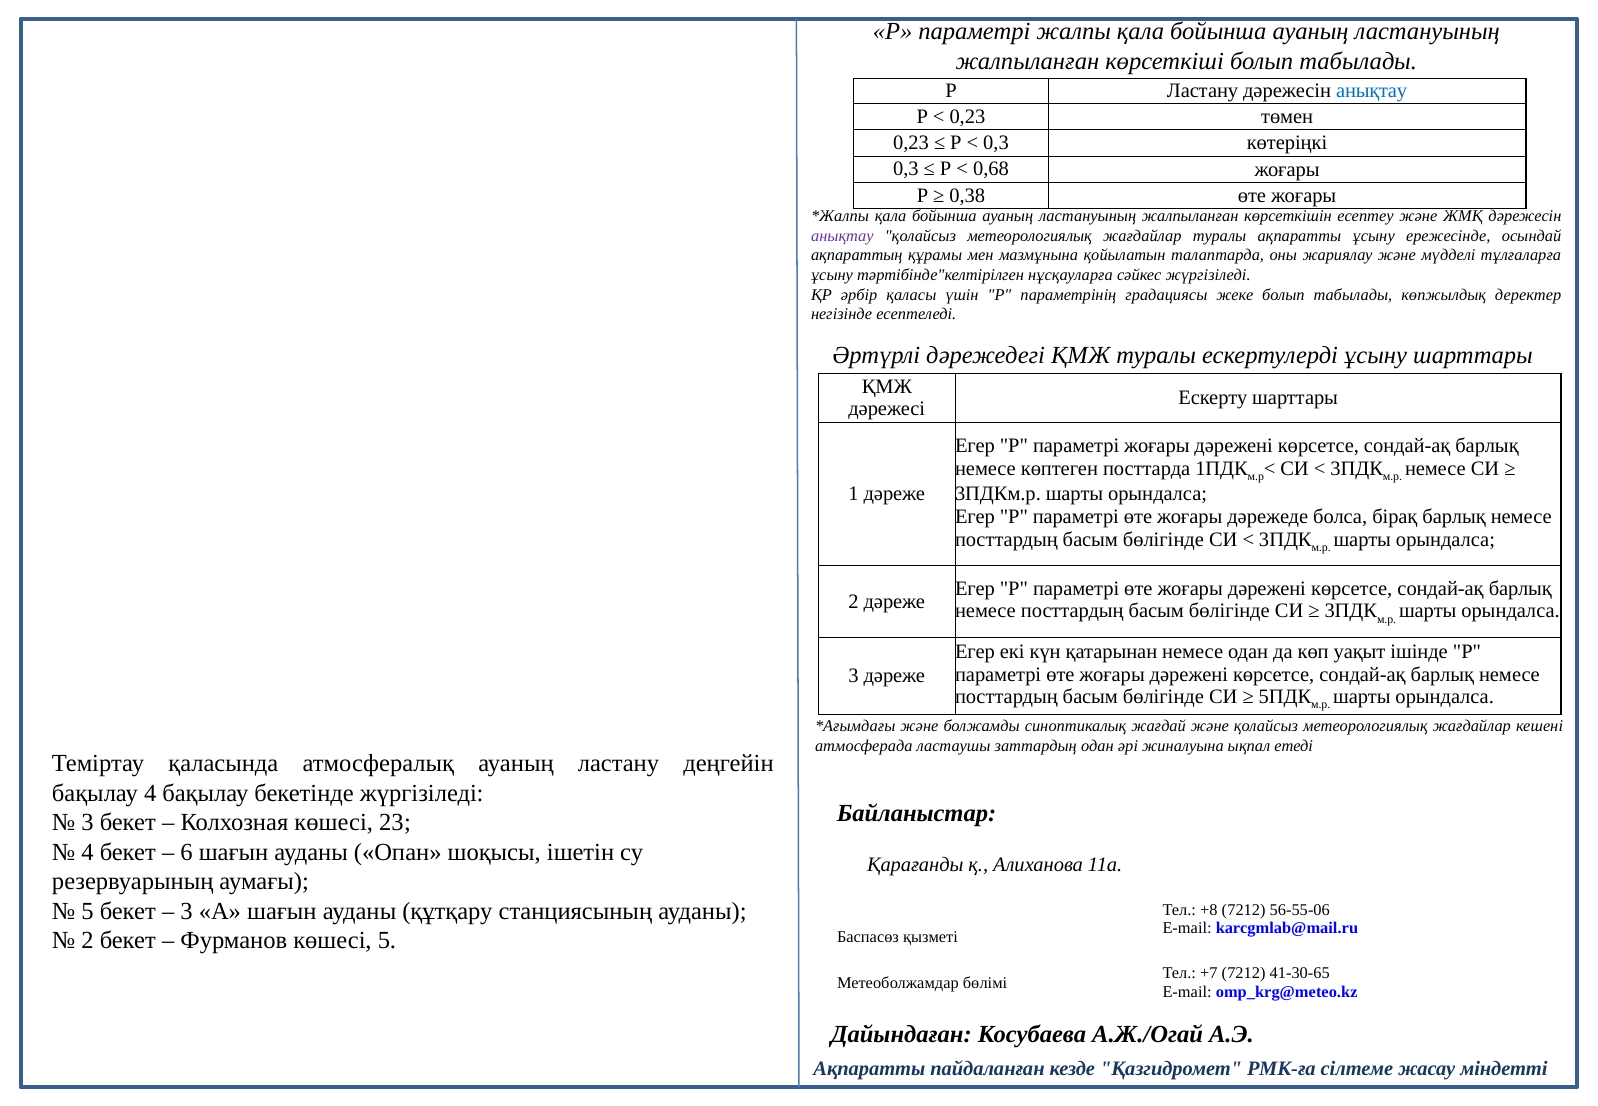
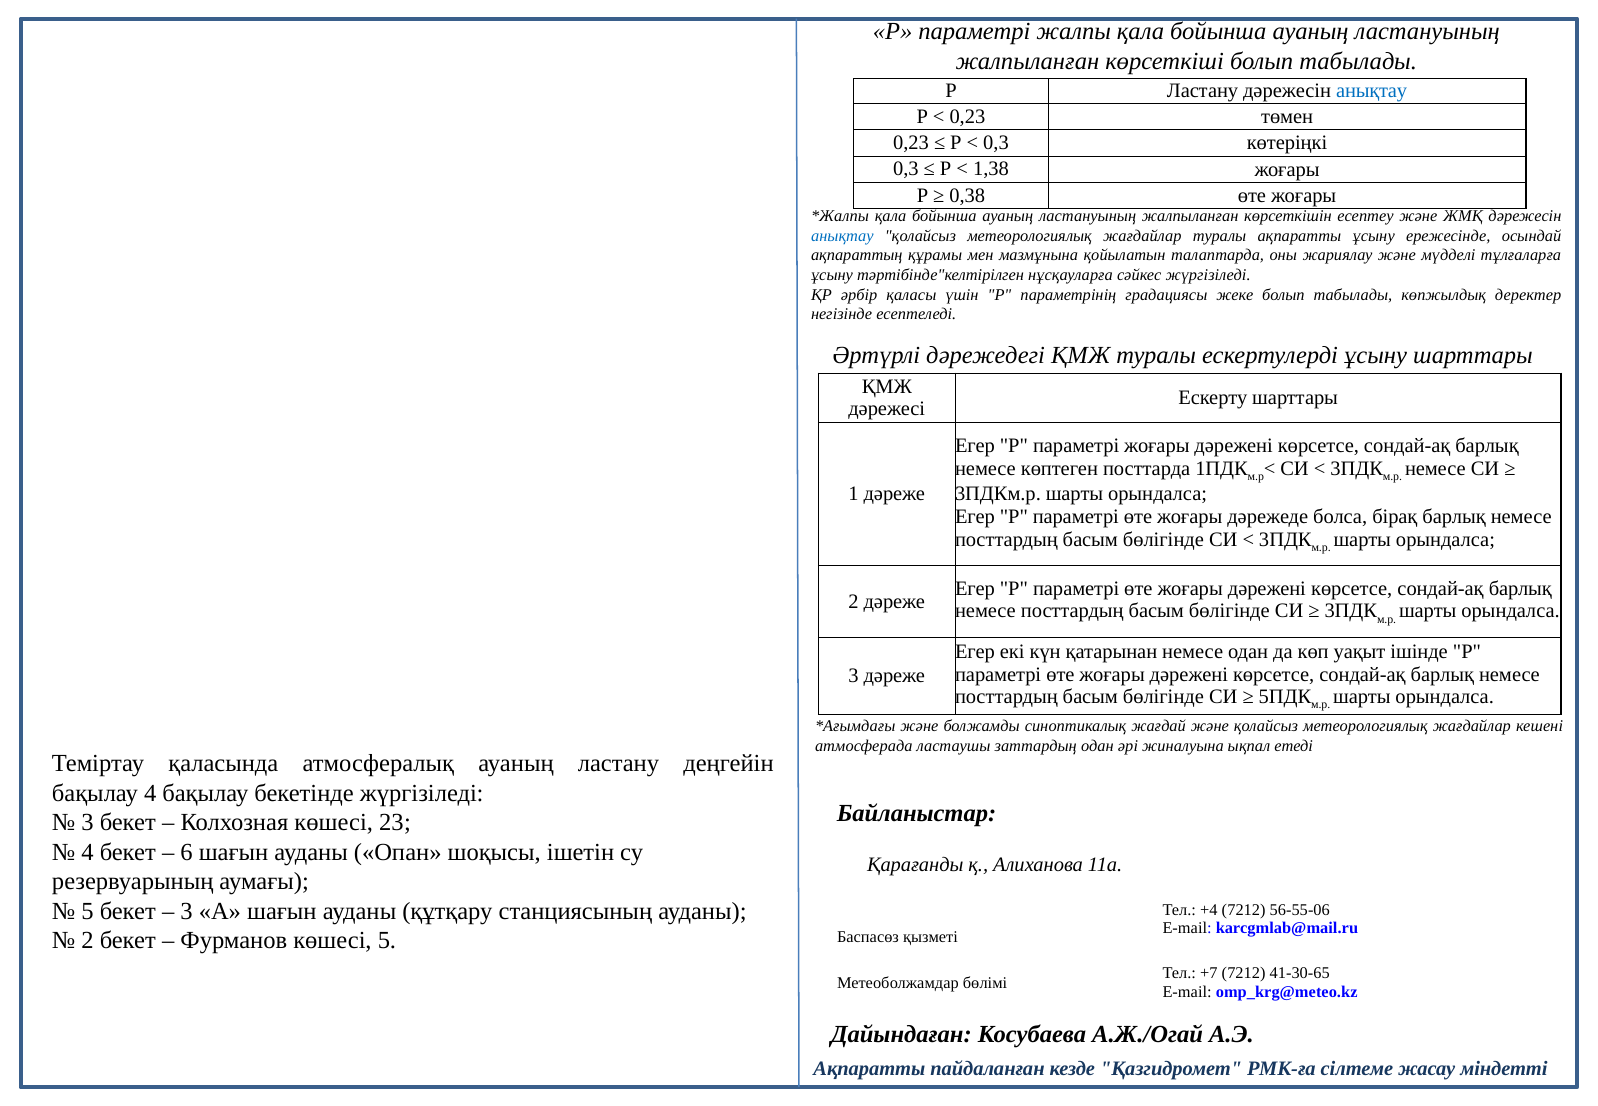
0,68: 0,68 -> 1,38 (991, 169)
анықтау colour: purple -> blue (842, 236)
+8: +8 -> +4 (1209, 910)
